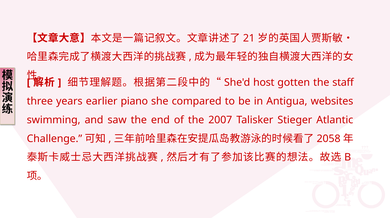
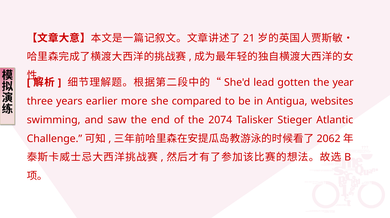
host: host -> lead (264, 83)
staff: staff -> year (343, 83)
piano: piano -> more (134, 101)
2007: 2007 -> 2074 (220, 120)
2058: 2058 -> 2062 (329, 139)
